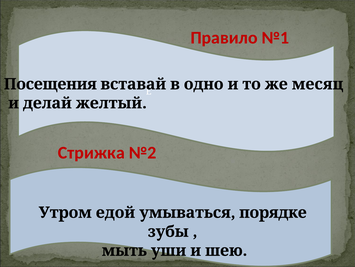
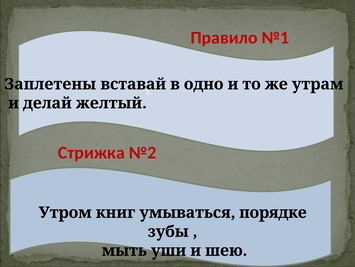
Посещения: Посещения -> Заплетены (50, 84)
месяц: месяц -> утрам (318, 84)
едой: едой -> книг (116, 212)
